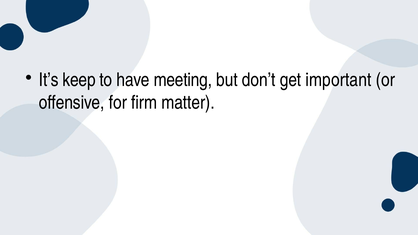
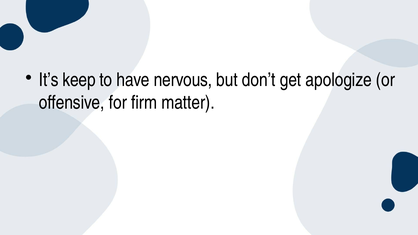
meeting: meeting -> nervous (183, 80)
important: important -> apologize (339, 80)
